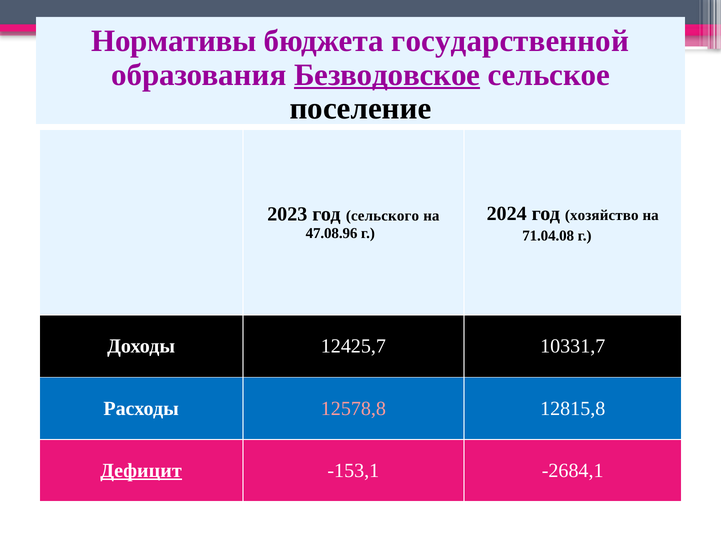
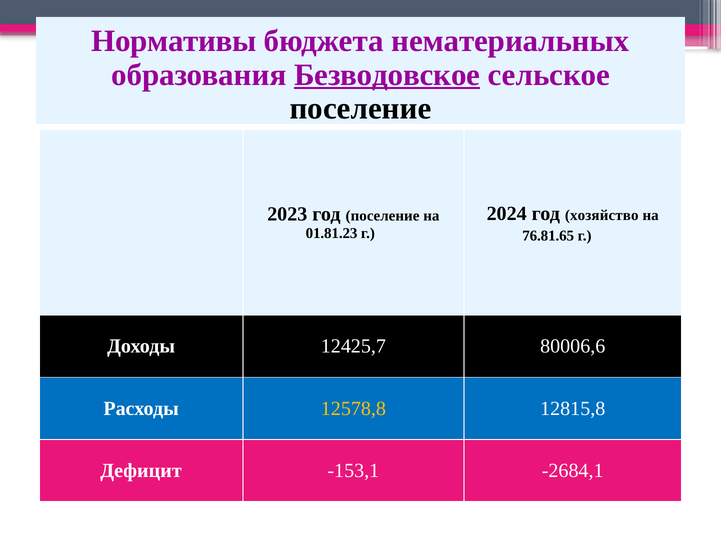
государственной: государственной -> нематериальных (510, 41)
год сельского: сельского -> поселение (383, 216)
47.08.96: 47.08.96 -> 01.81.23 (332, 233)
71.04.08: 71.04.08 -> 76.81.65 (548, 236)
10331,7: 10331,7 -> 80006,6 (573, 346)
12578,8 colour: pink -> yellow (353, 408)
Дефицит underline: present -> none (141, 470)
